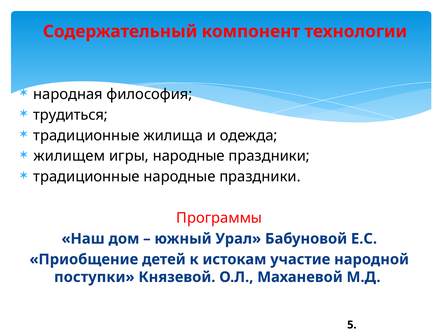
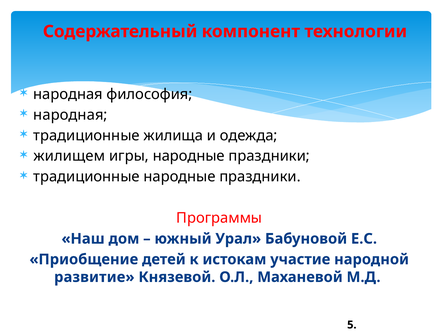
трудиться: трудиться -> народная (70, 115)
поступки: поступки -> развитие (94, 277)
